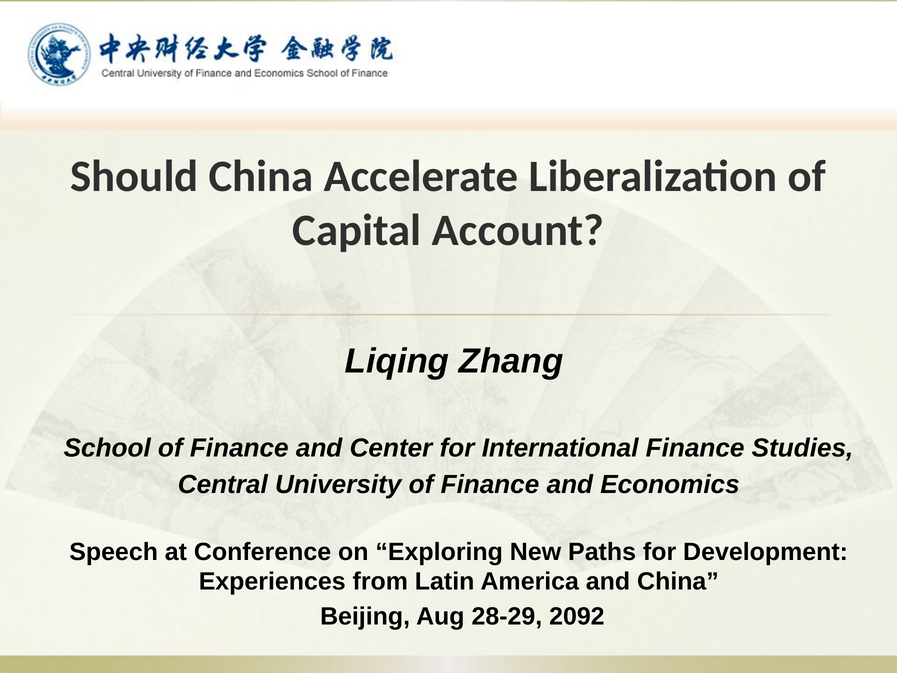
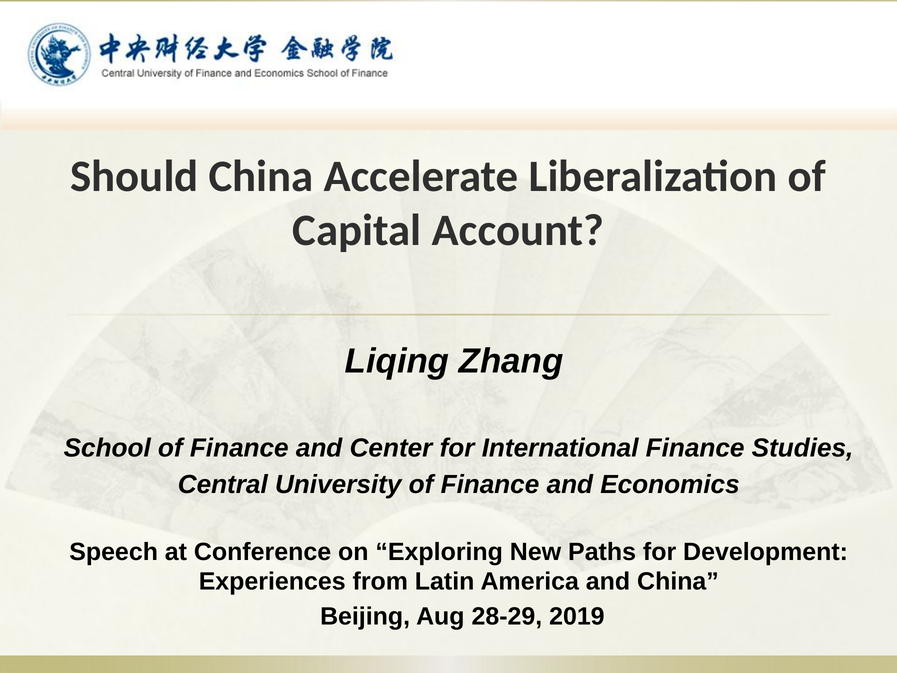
2092: 2092 -> 2019 (577, 616)
